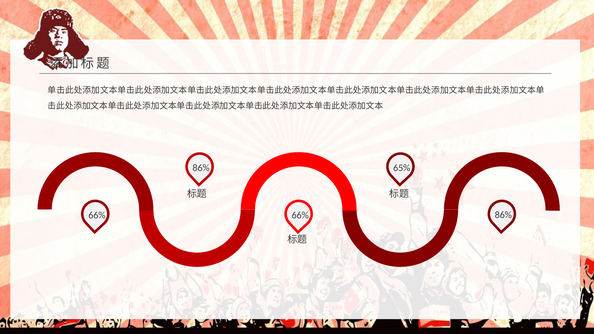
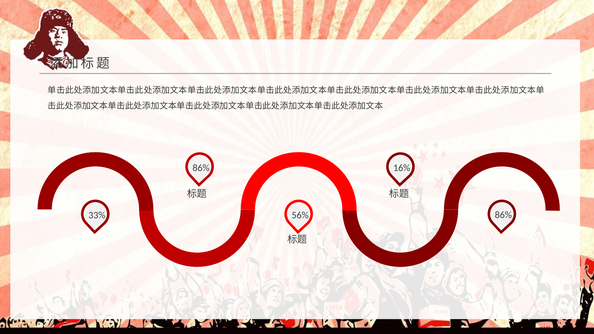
65%: 65% -> 16% (402, 168)
66%: 66% -> 33% (97, 215)
66%: 66% -> 56% (300, 215)
